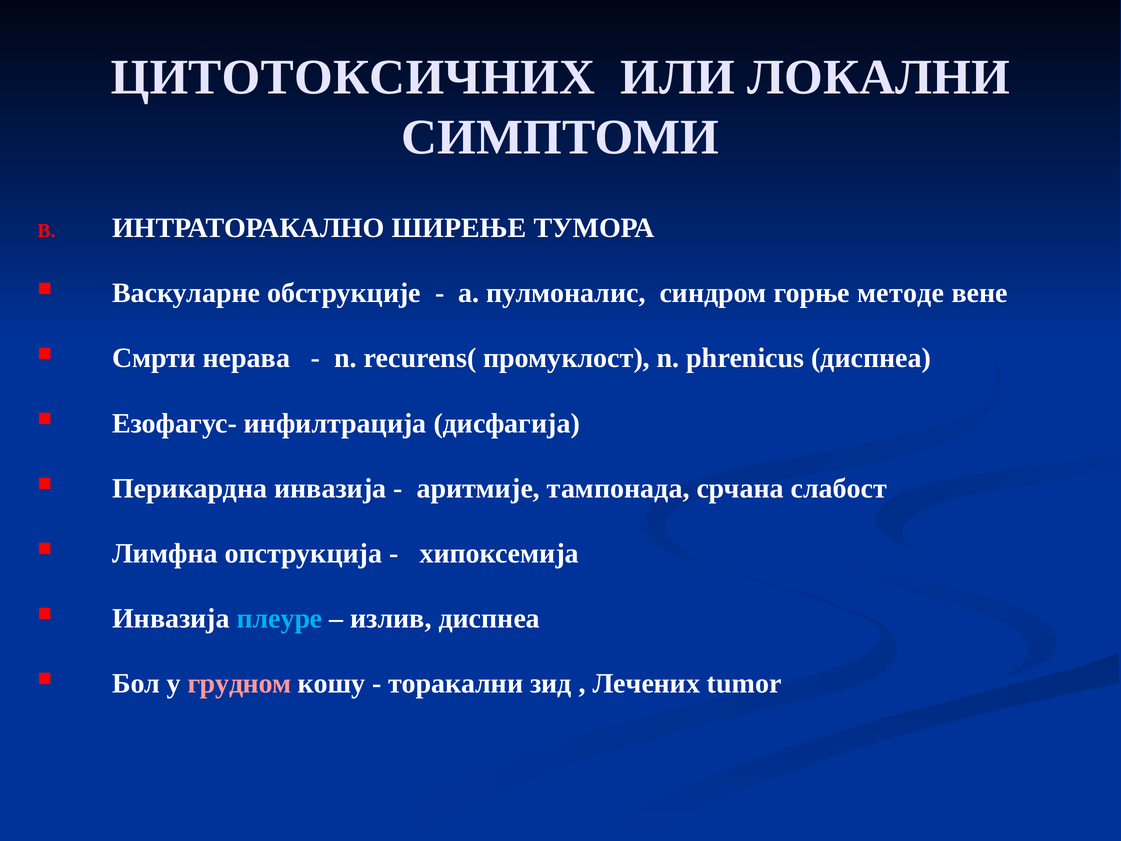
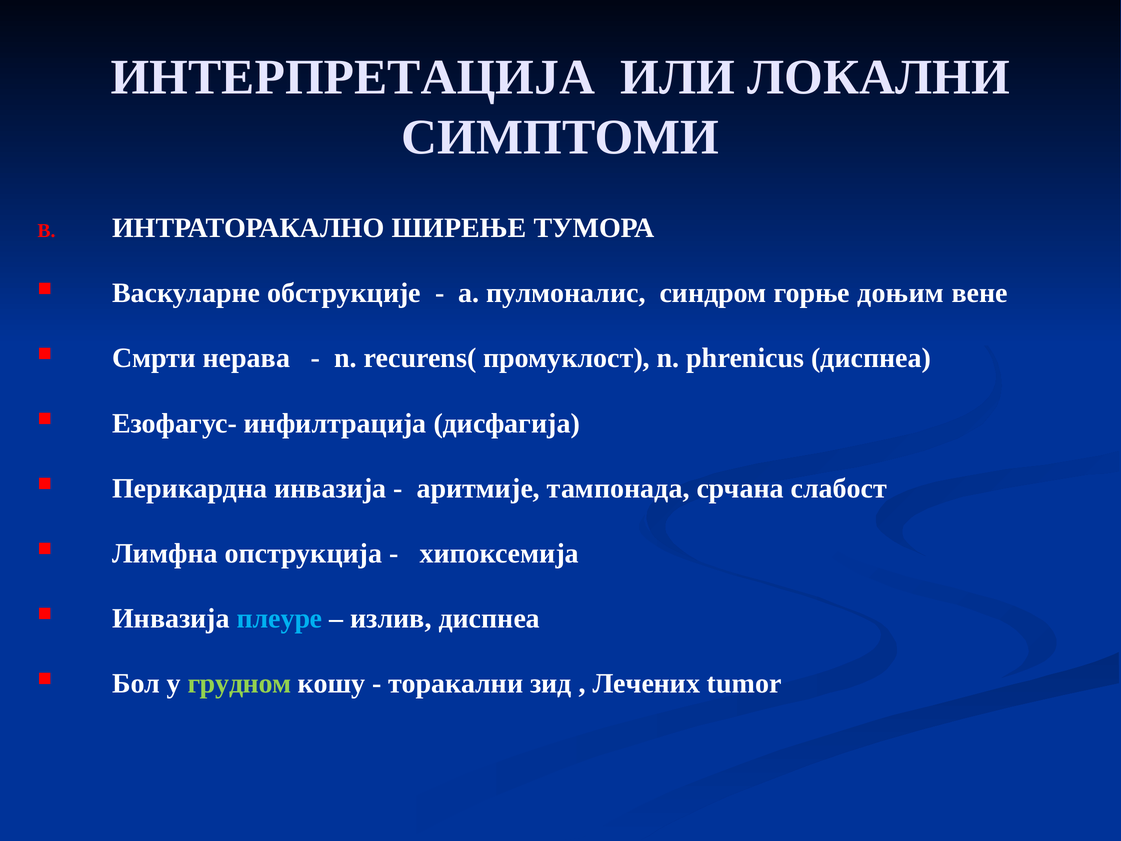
ЦИТОТОКСИЧНИХ: ЦИТОТОКСИЧНИХ -> ИНТЕРПРЕТАЦИЈА (353, 77)
методе: методе -> доњим (901, 293)
грудном colour: pink -> light green (240, 683)
